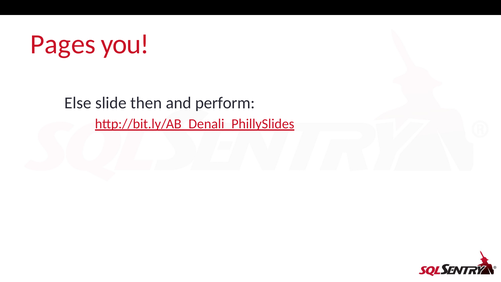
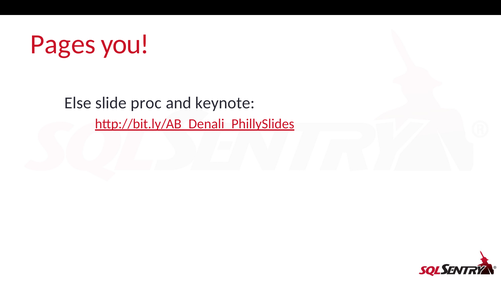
then: then -> proc (146, 103)
perform: perform -> keynote (225, 103)
